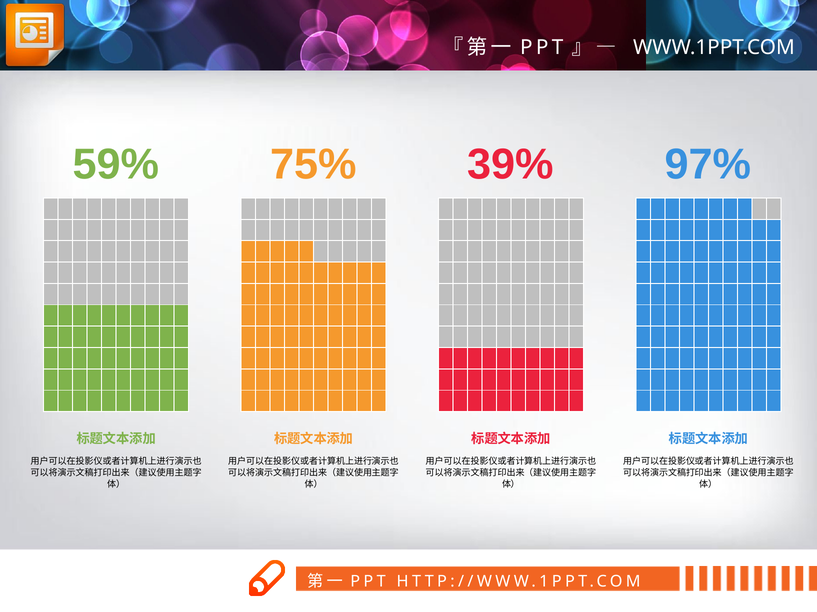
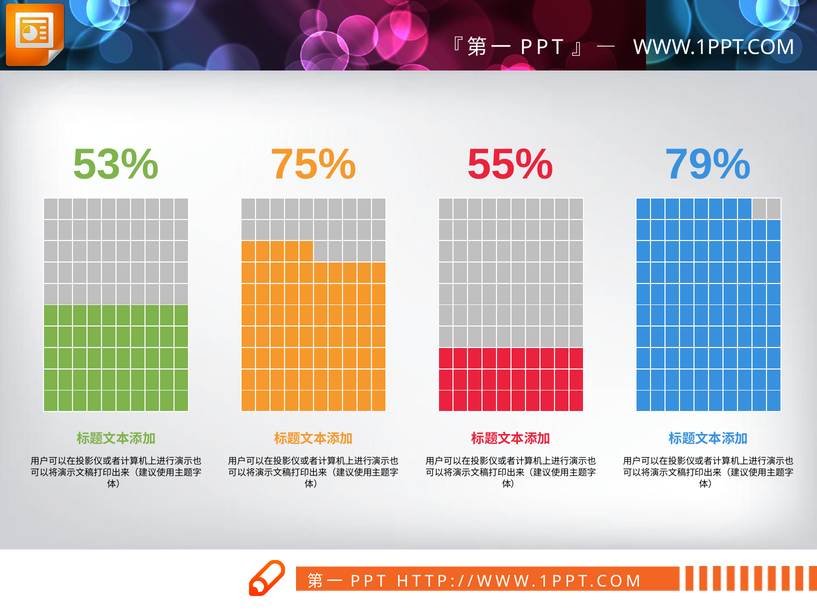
59%: 59% -> 53% (116, 165)
39%: 39% -> 55% (511, 165)
97%: 97% -> 79% (708, 165)
